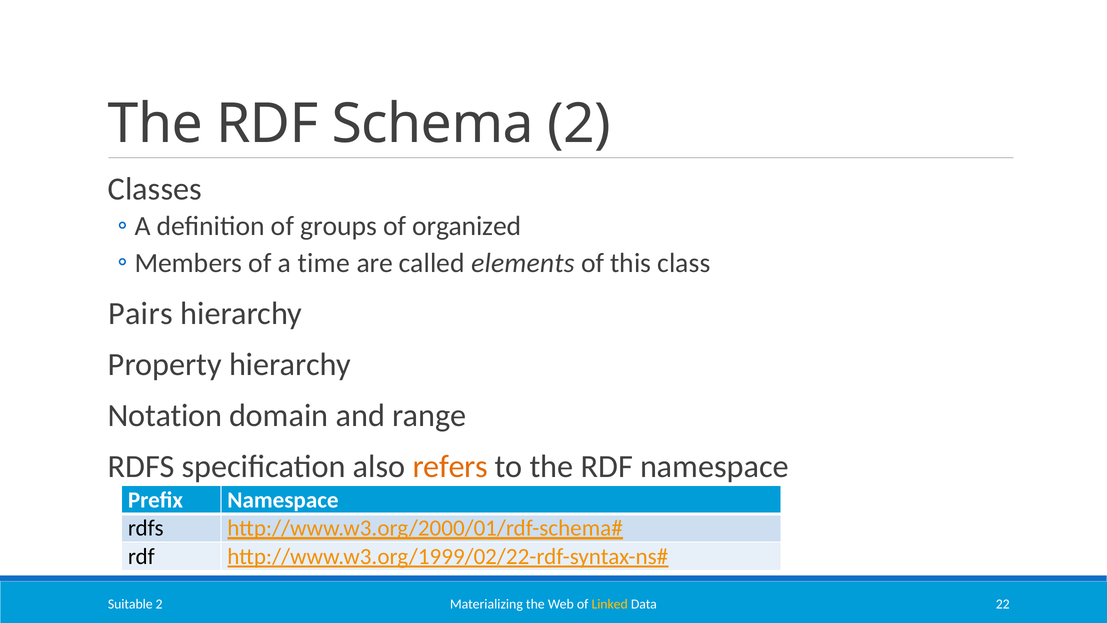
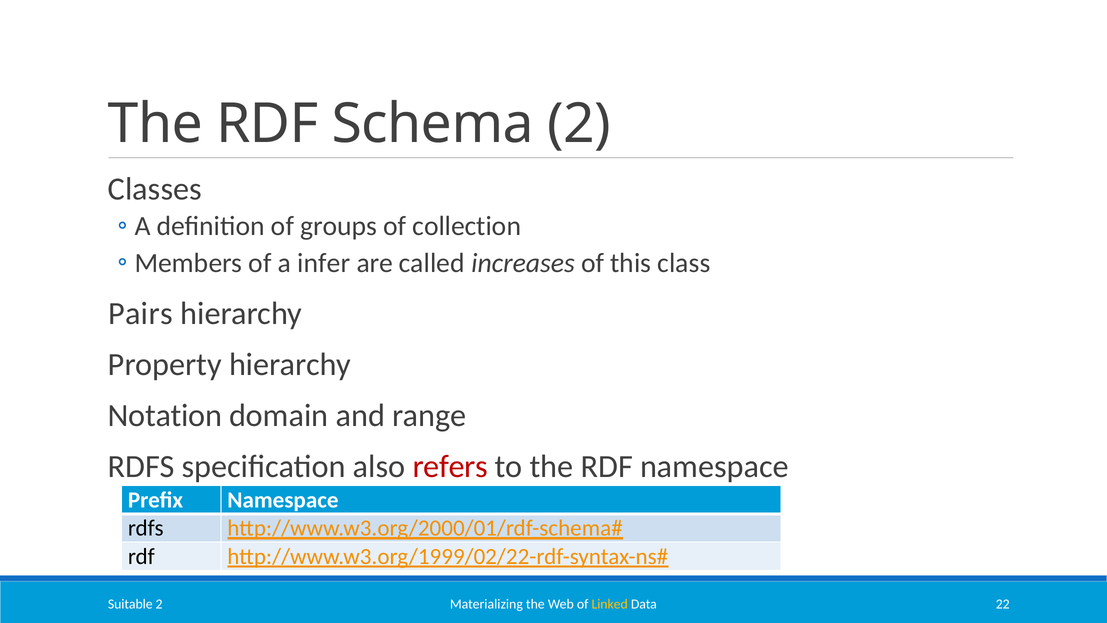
organized: organized -> collection (467, 226)
time: time -> infer (324, 263)
elements: elements -> increases (523, 263)
refers colour: orange -> red (450, 466)
